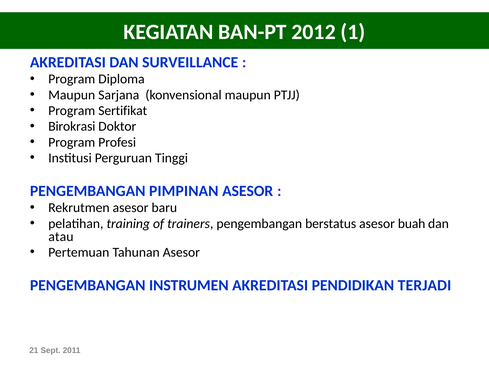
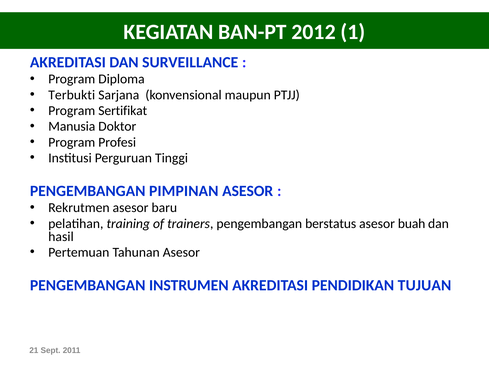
Maupun: Maupun -> Terbukti (72, 95)
Birokrasi: Birokrasi -> Manusia (72, 126)
atau: atau -> hasil (61, 236)
TERJADI: TERJADI -> TUJUAN (425, 285)
